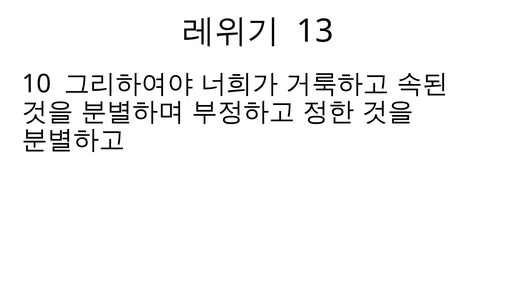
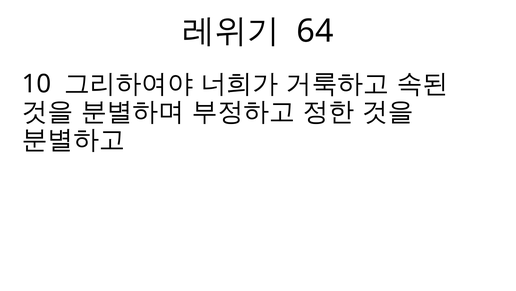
13: 13 -> 64 (315, 31)
